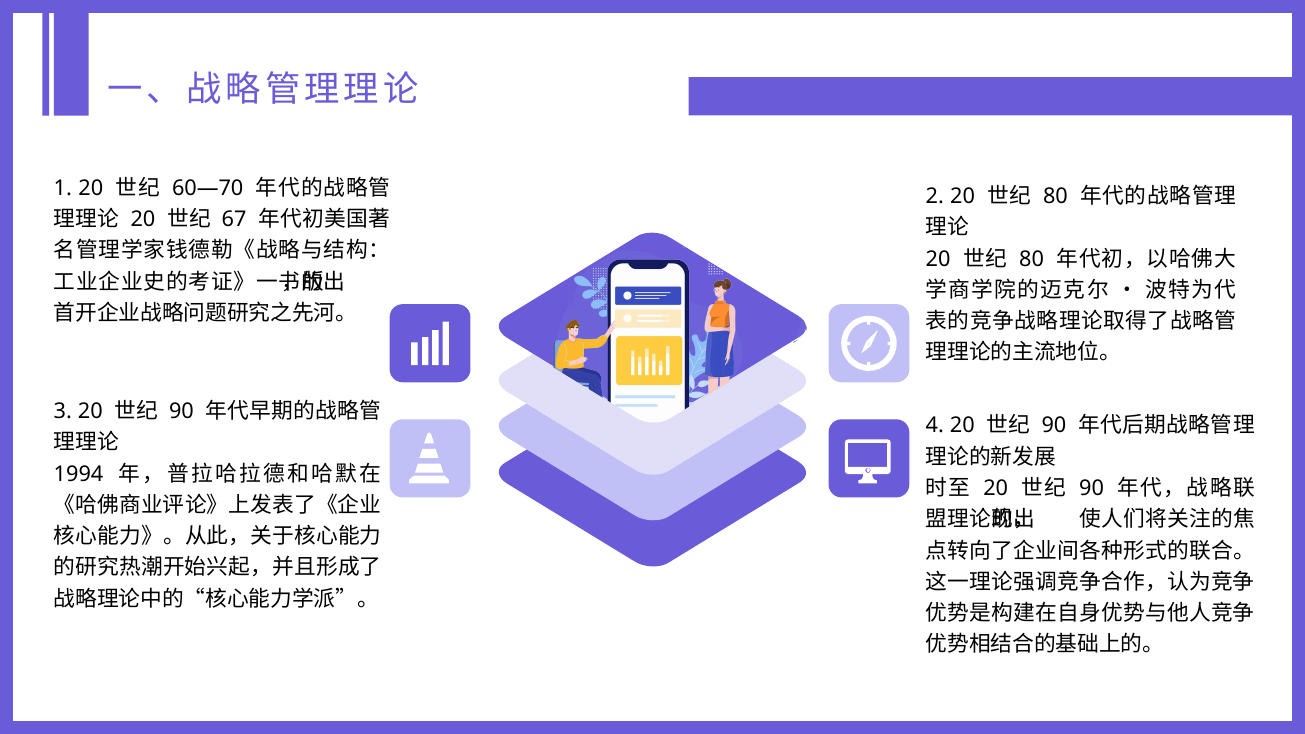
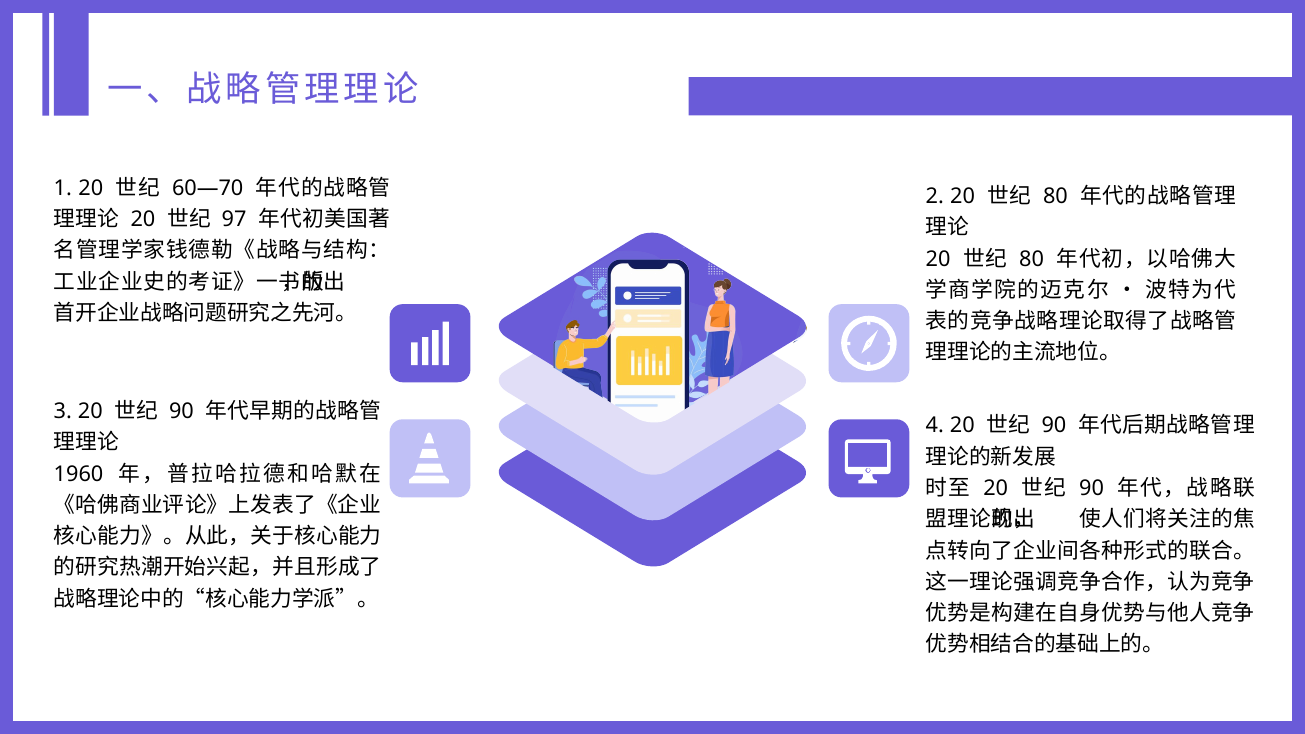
67: 67 -> 97 (234, 219)
1994: 1994 -> 1960 (79, 474)
